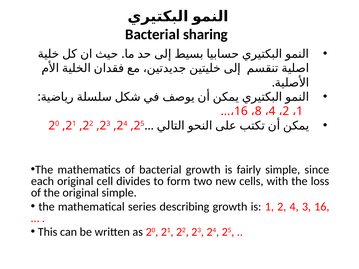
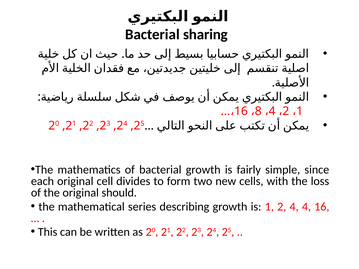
original simple: simple -> should (119, 193)
4 3: 3 -> 4 (306, 207)
